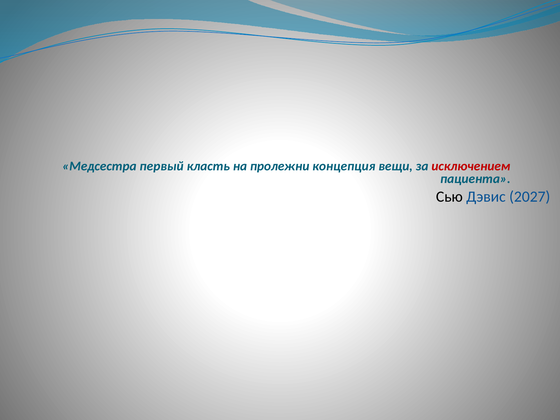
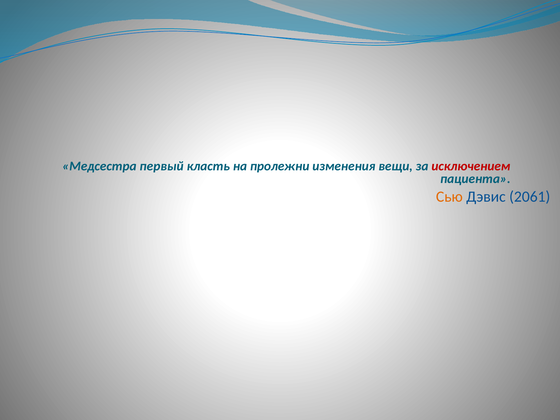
концепция: концепция -> изменения (344, 166)
Сью colour: black -> orange (449, 197)
2027: 2027 -> 2061 (530, 197)
